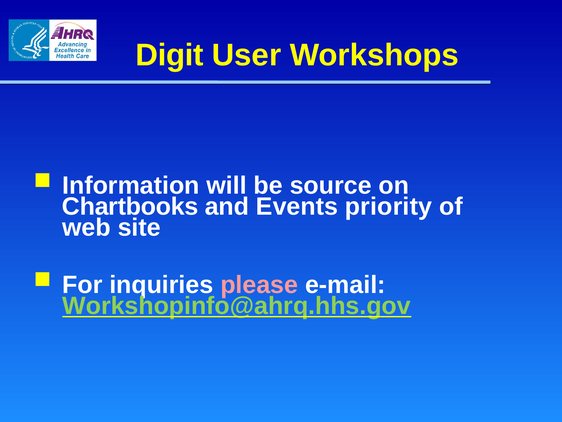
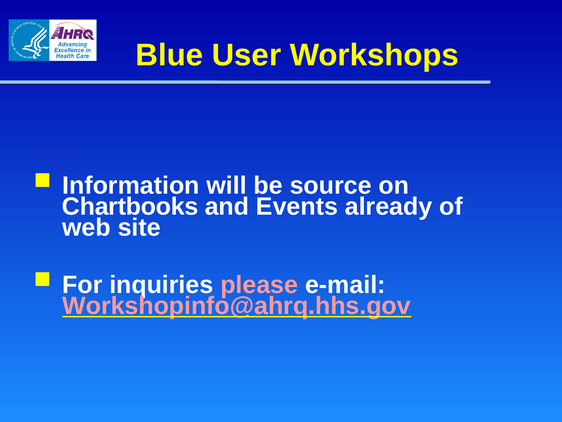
Digit: Digit -> Blue (169, 55)
priority: priority -> already (389, 206)
Workshopinfo@ahrq.hhs.gov colour: light green -> pink (236, 305)
